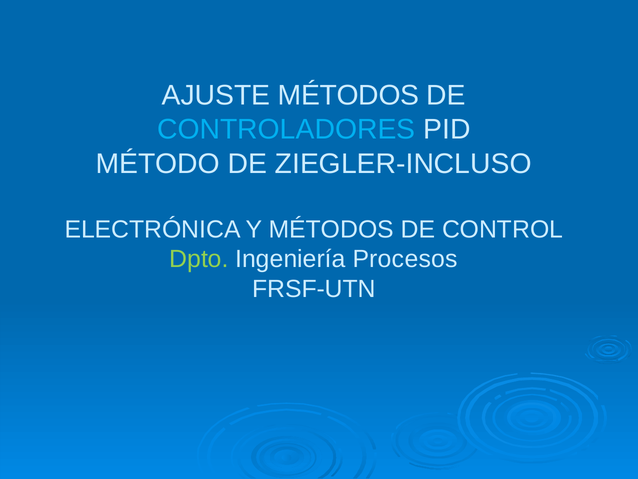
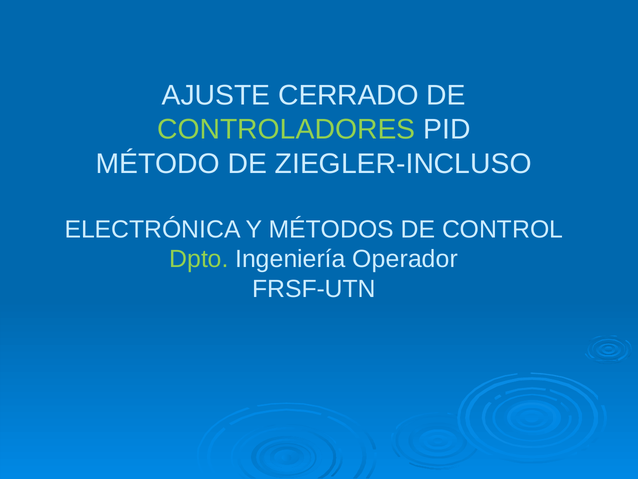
AJUSTE MÉTODOS: MÉTODOS -> CERRADO (348, 95)
CONTROLADORES colour: light blue -> light green (286, 129)
Procesos: Procesos -> Operador (405, 259)
